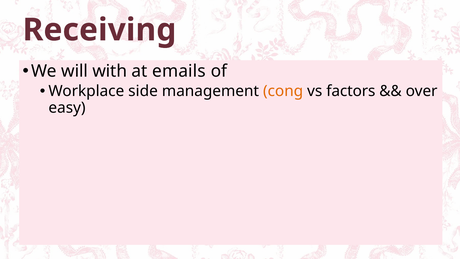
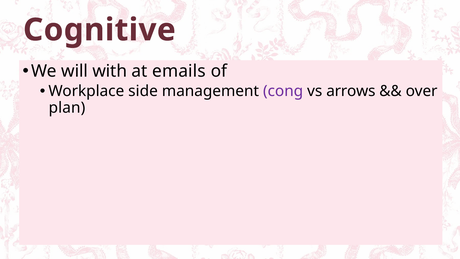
Receiving: Receiving -> Cognitive (99, 30)
cong colour: orange -> purple (283, 91)
factors: factors -> arrows (351, 91)
easy: easy -> plan (67, 108)
